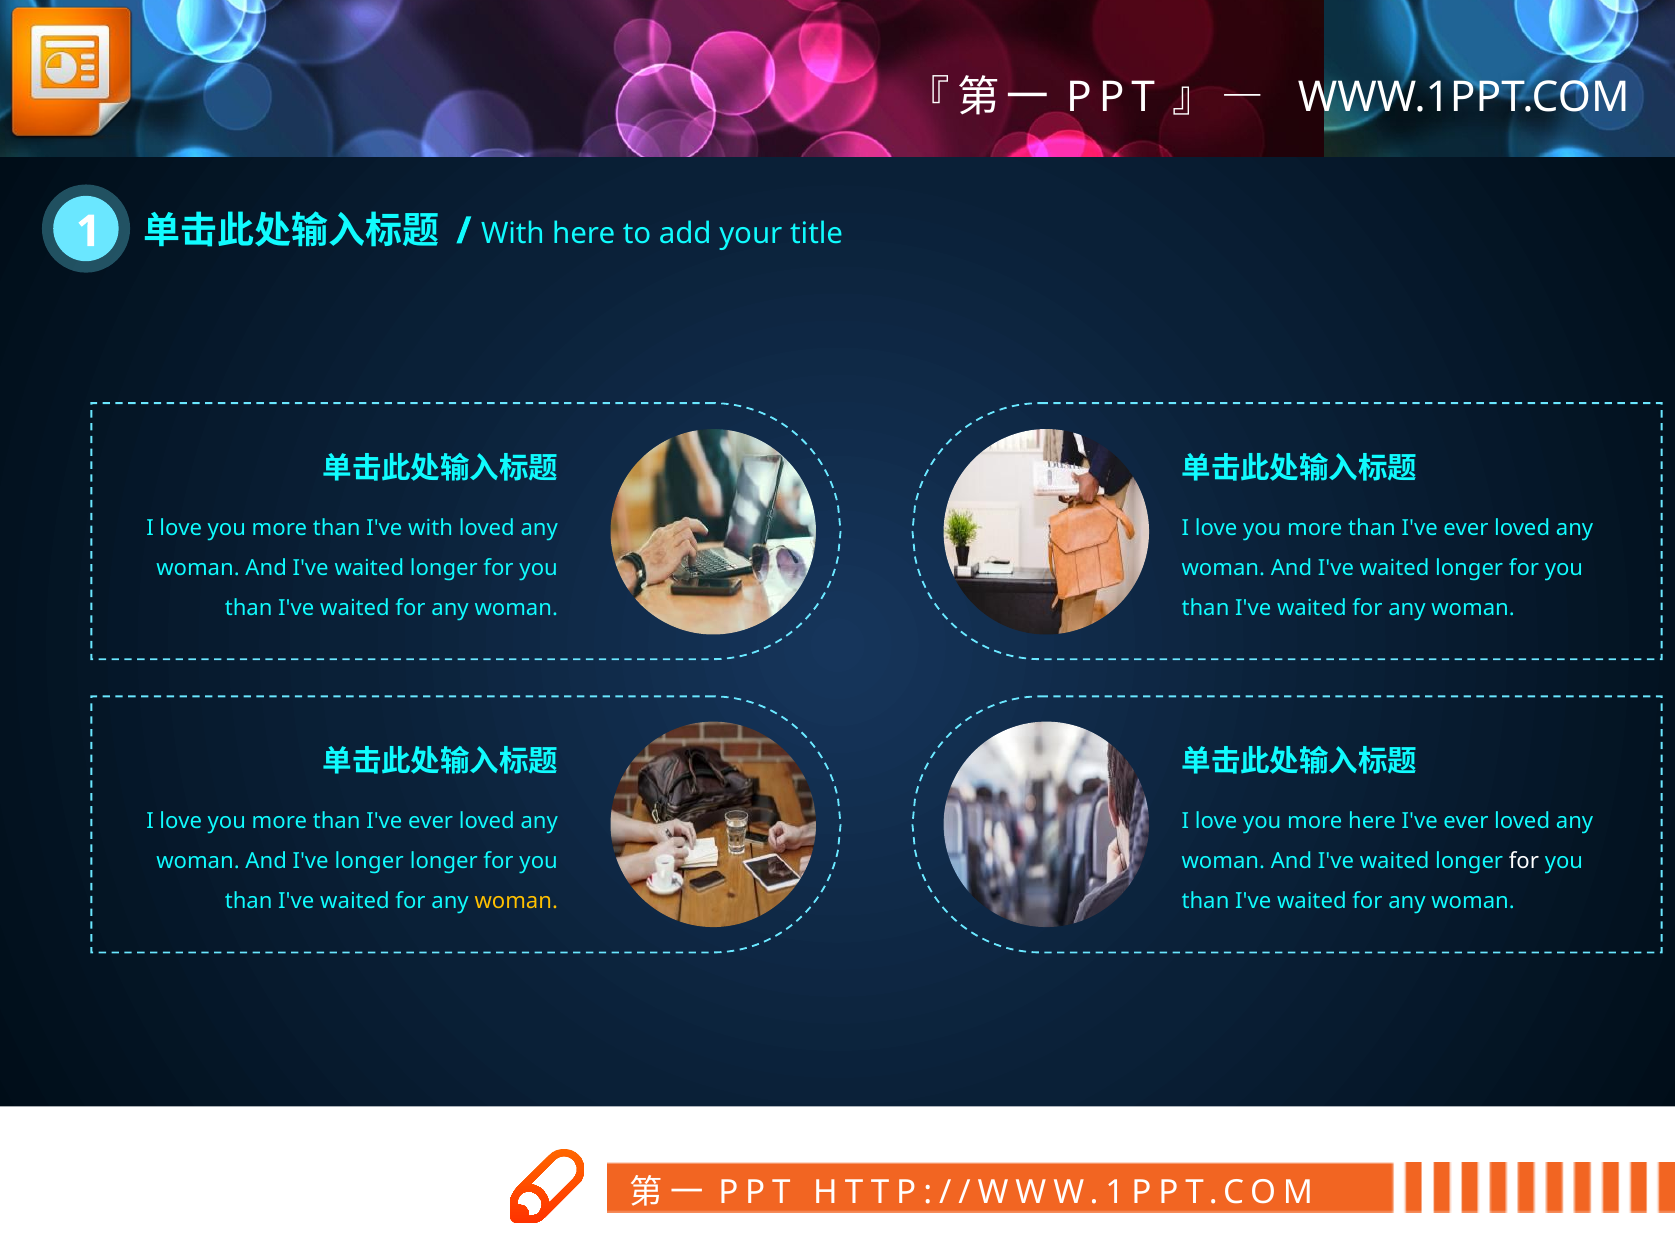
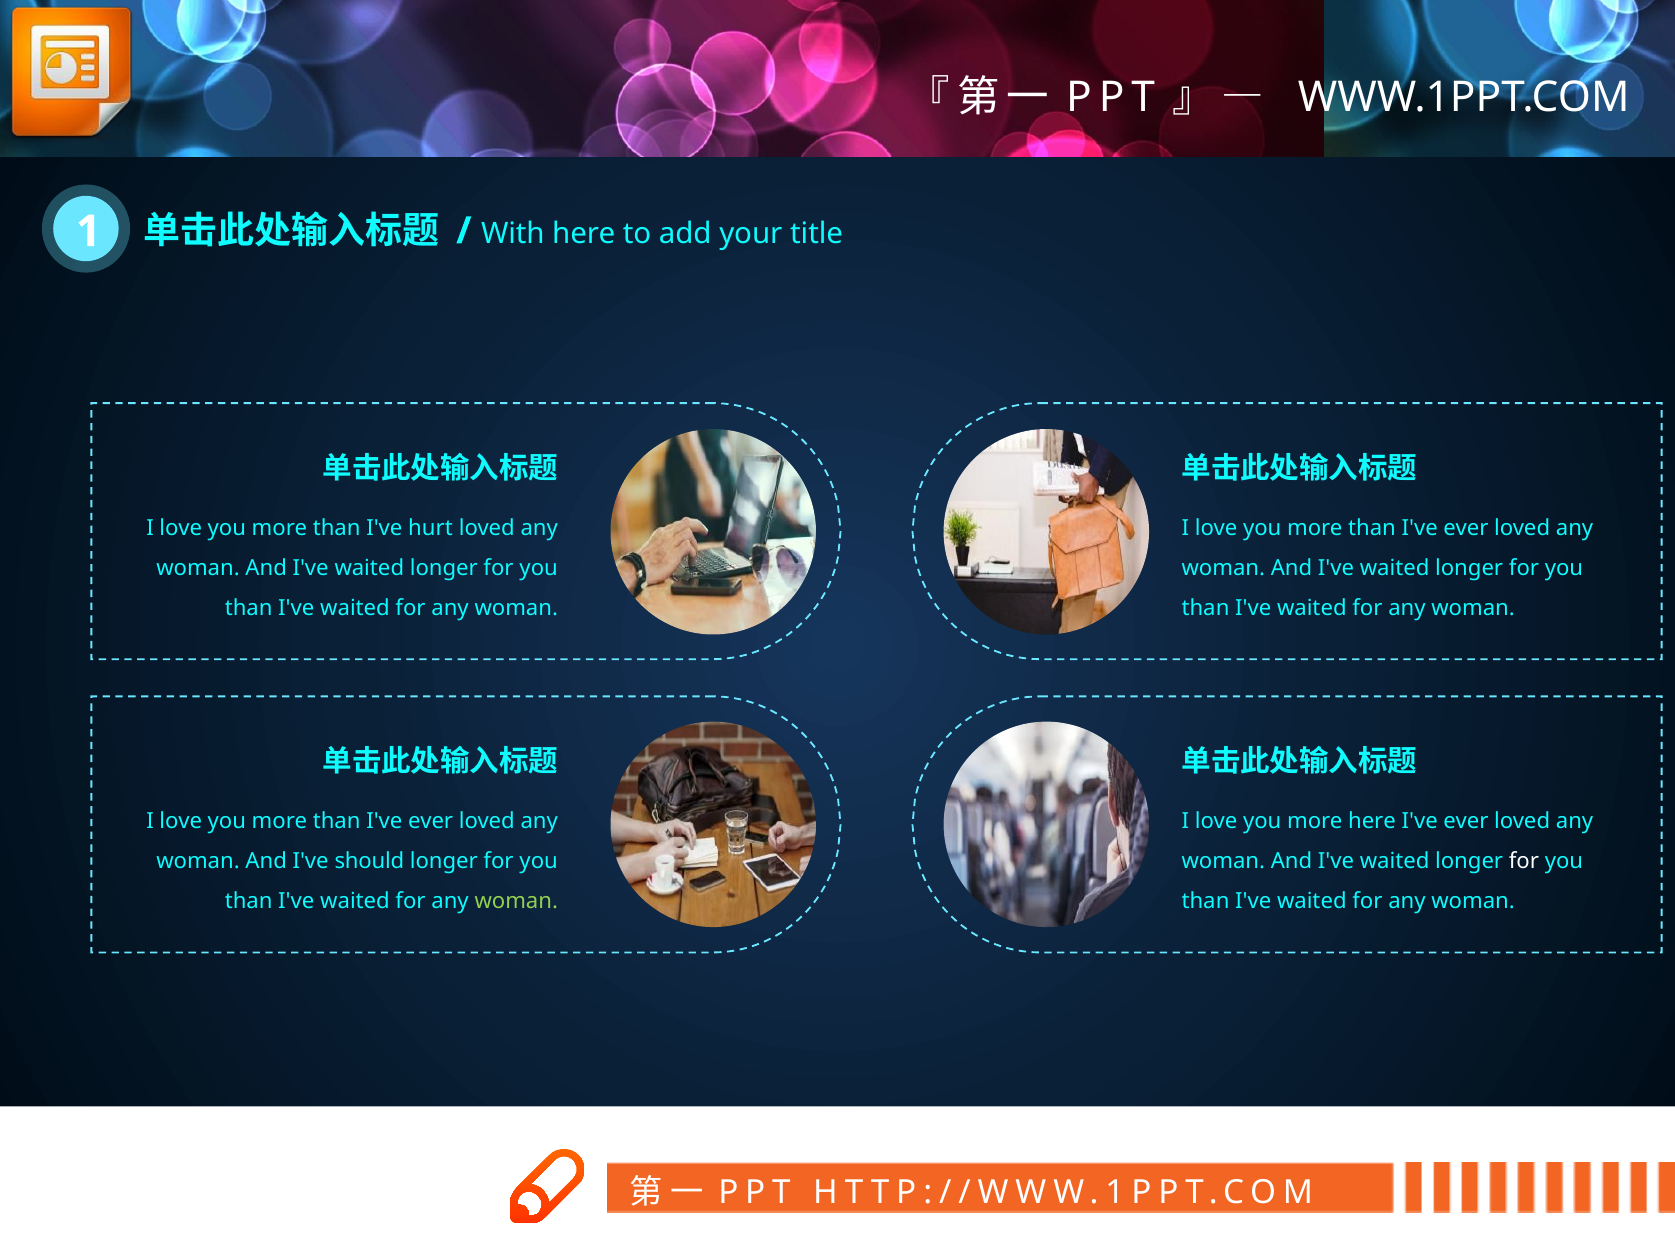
I've with: with -> hurt (431, 528)
I've longer: longer -> should (369, 862)
woman colour: yellow -> light green (516, 901)
